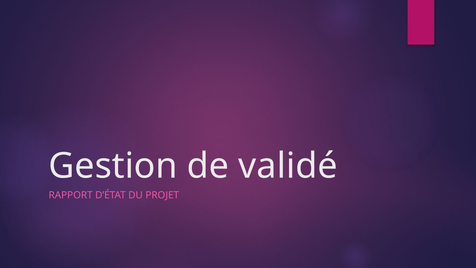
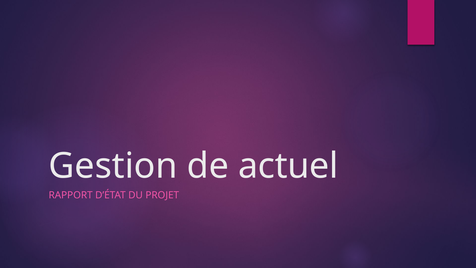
validé: validé -> actuel (288, 166)
